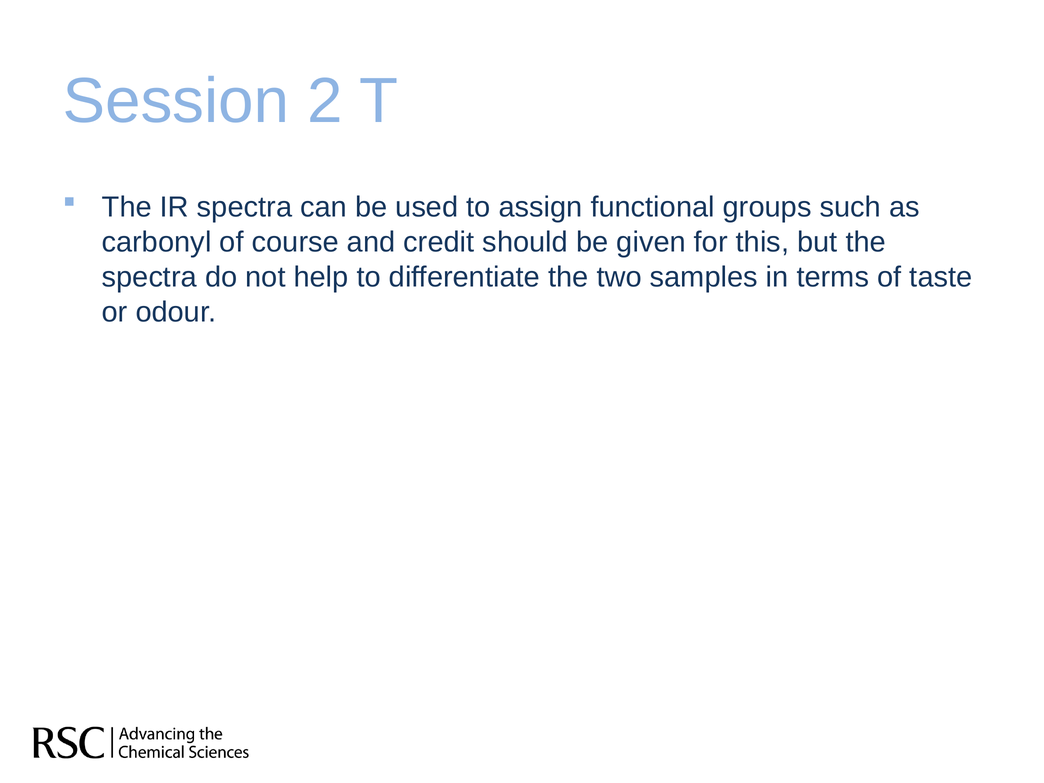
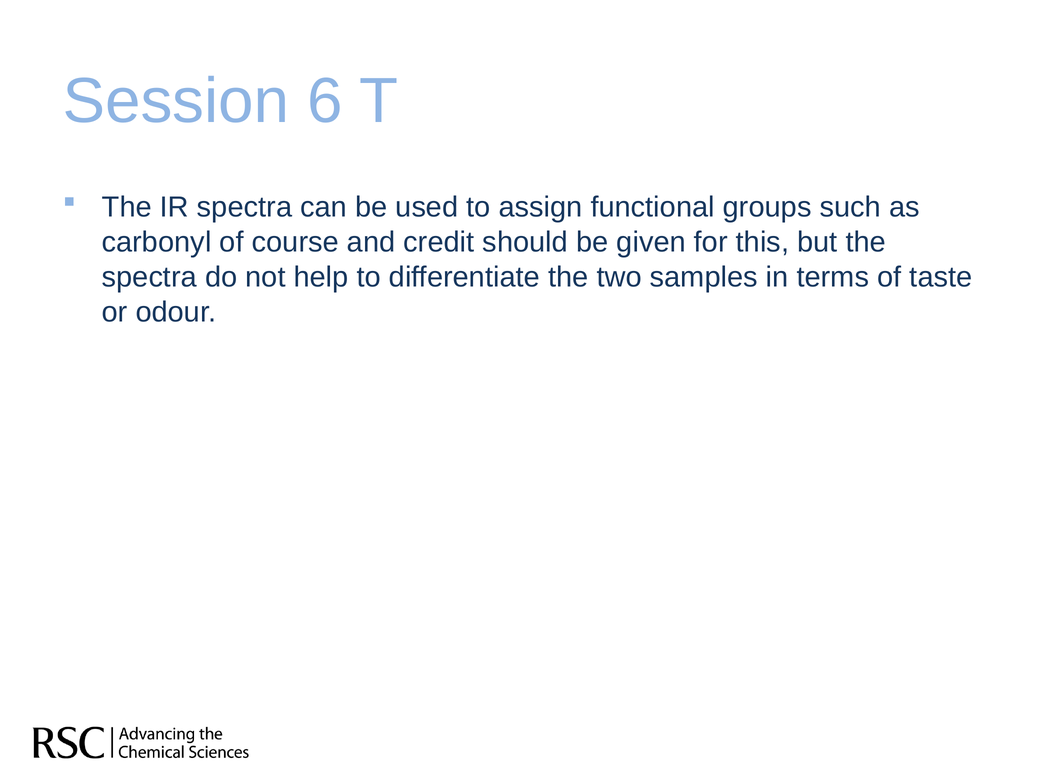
2: 2 -> 6 (325, 101)
